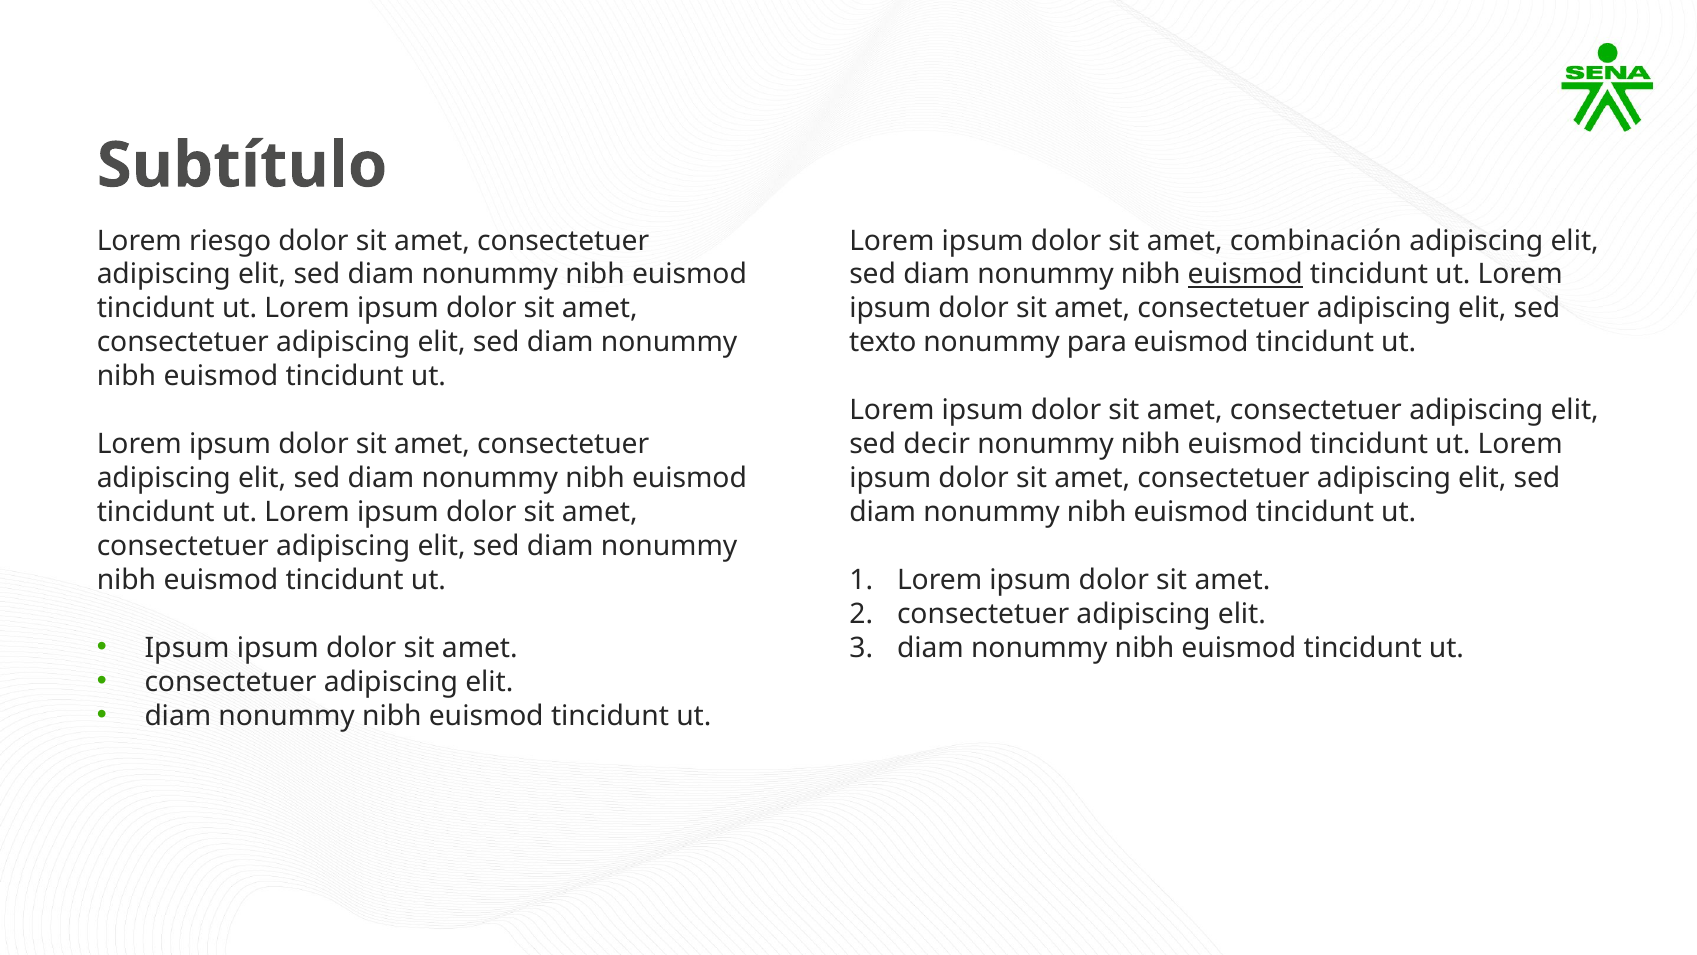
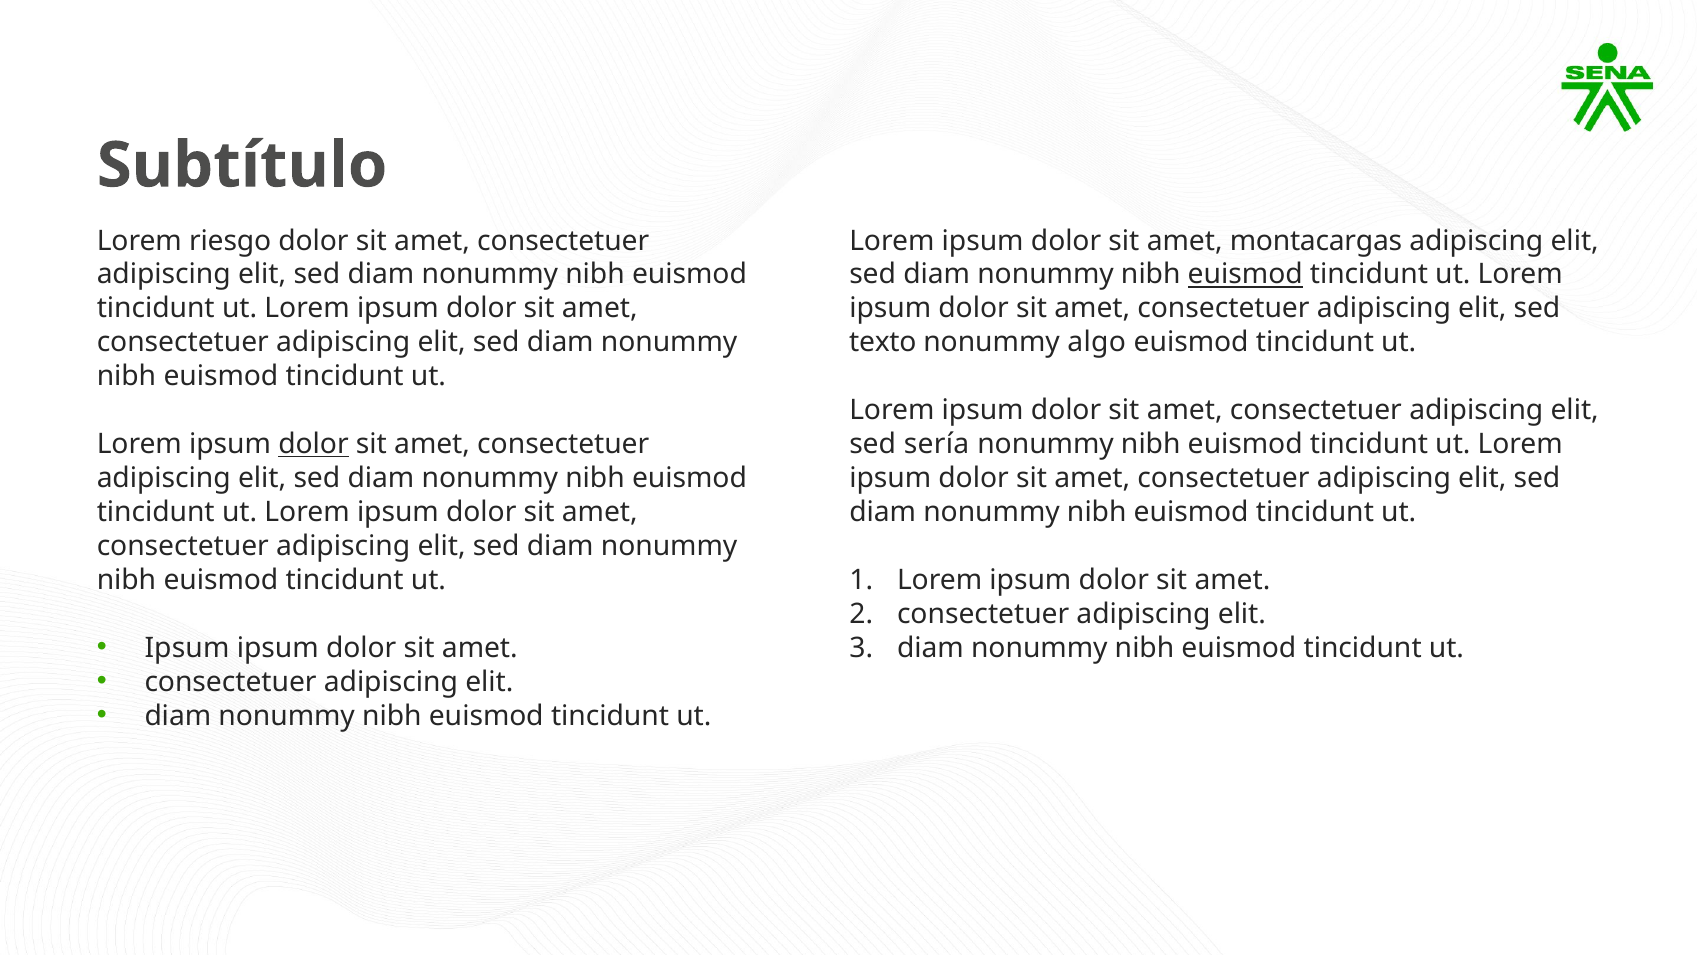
combinación: combinación -> montacargas (1316, 241)
para: para -> algo (1097, 342)
dolor underline: none -> present (313, 444)
decir: decir -> sería (937, 444)
